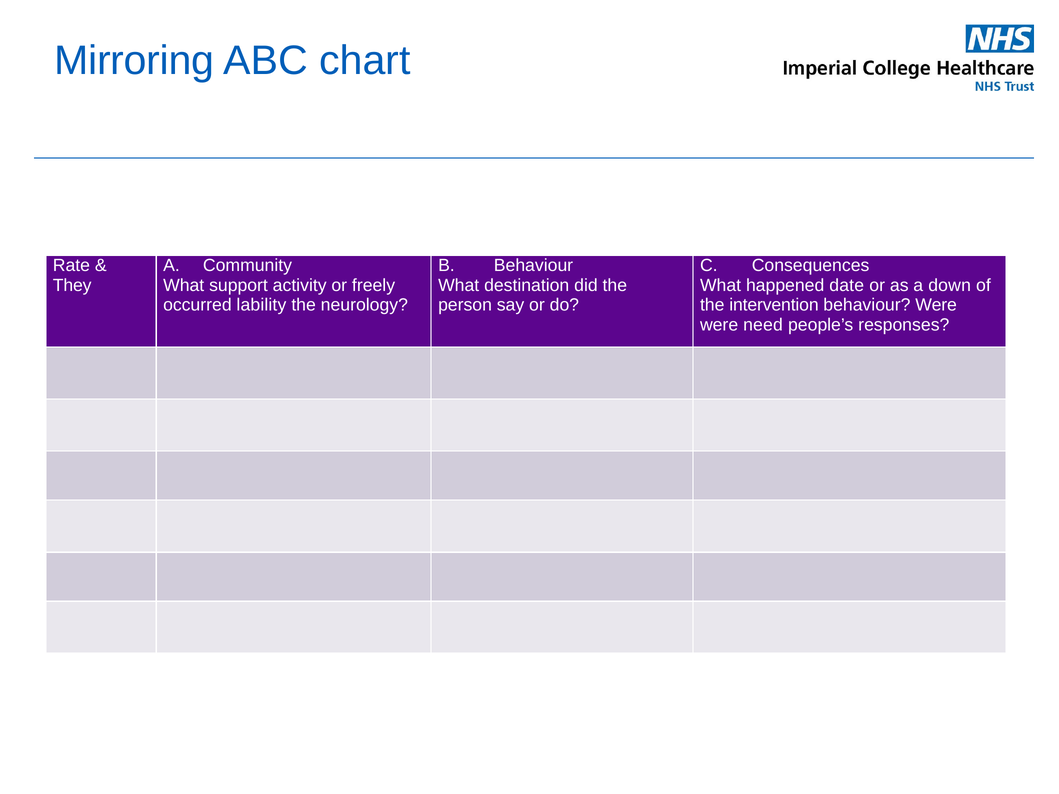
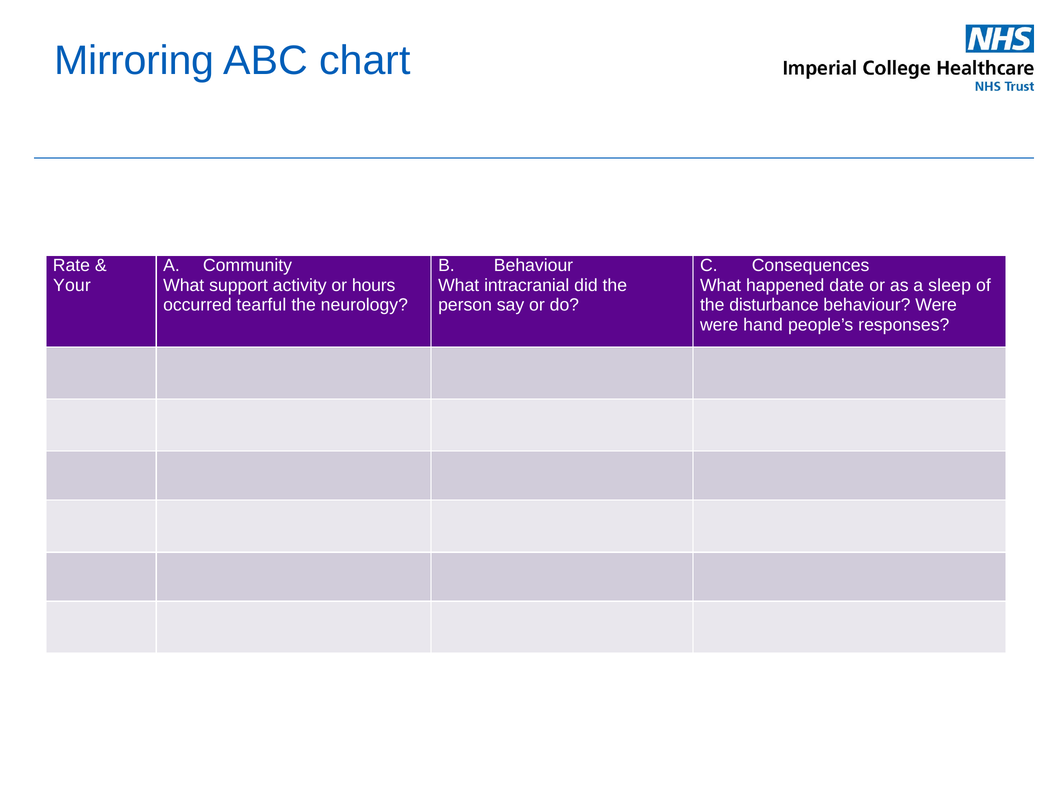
They: They -> Your (72, 285)
freely: freely -> hours (374, 285)
destination: destination -> intracranial (527, 285)
down: down -> sleep (950, 285)
lability: lability -> tearful (261, 305)
intervention: intervention -> disturbance (774, 305)
need: need -> hand (763, 325)
